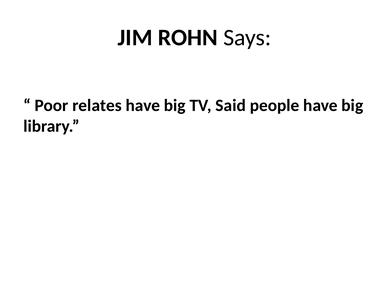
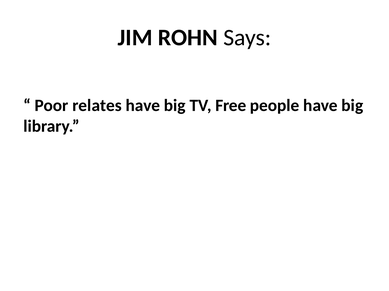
Said: Said -> Free (231, 106)
